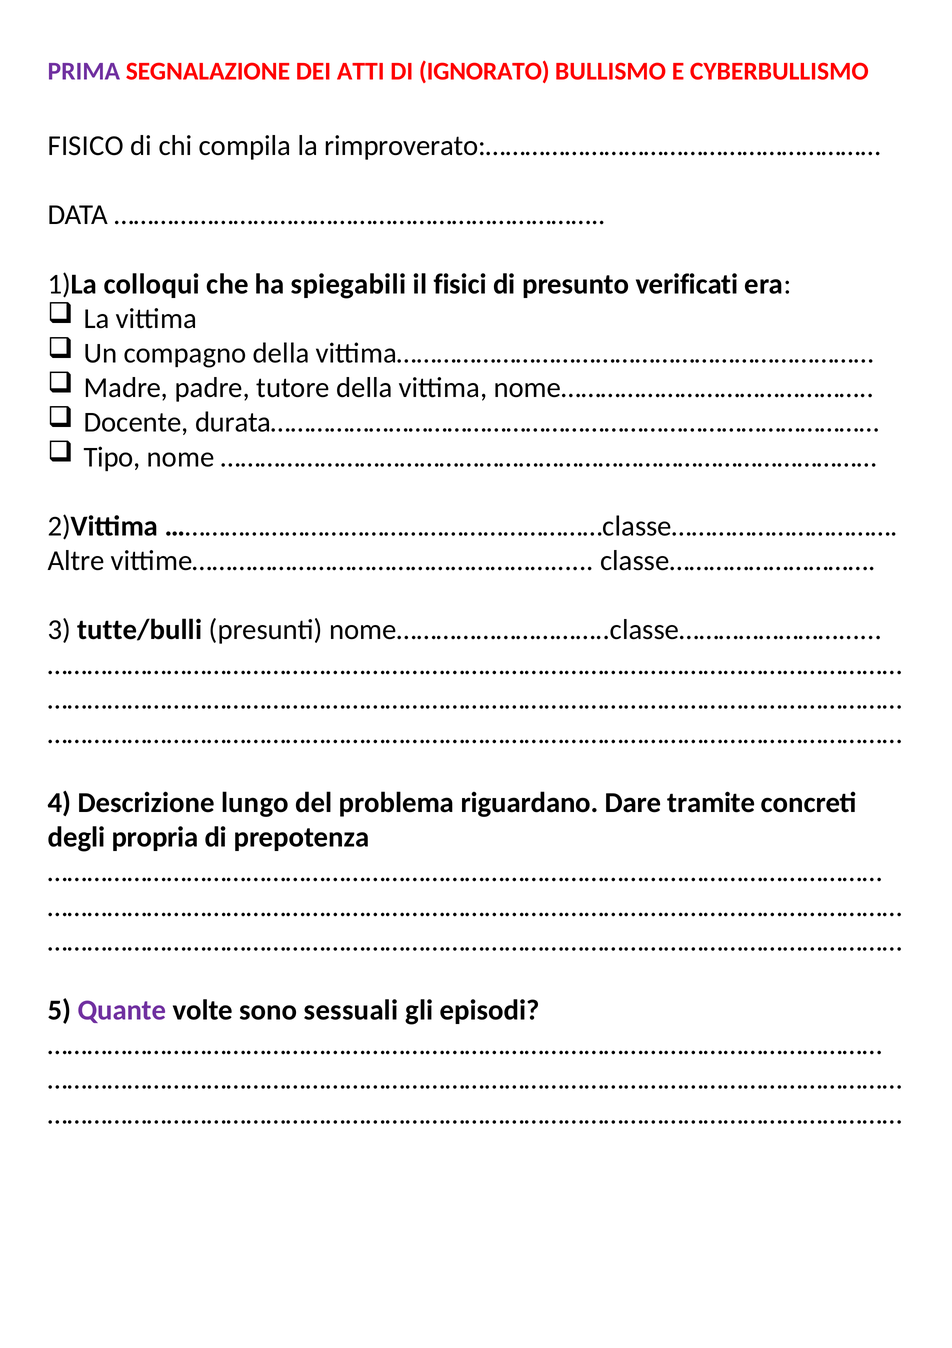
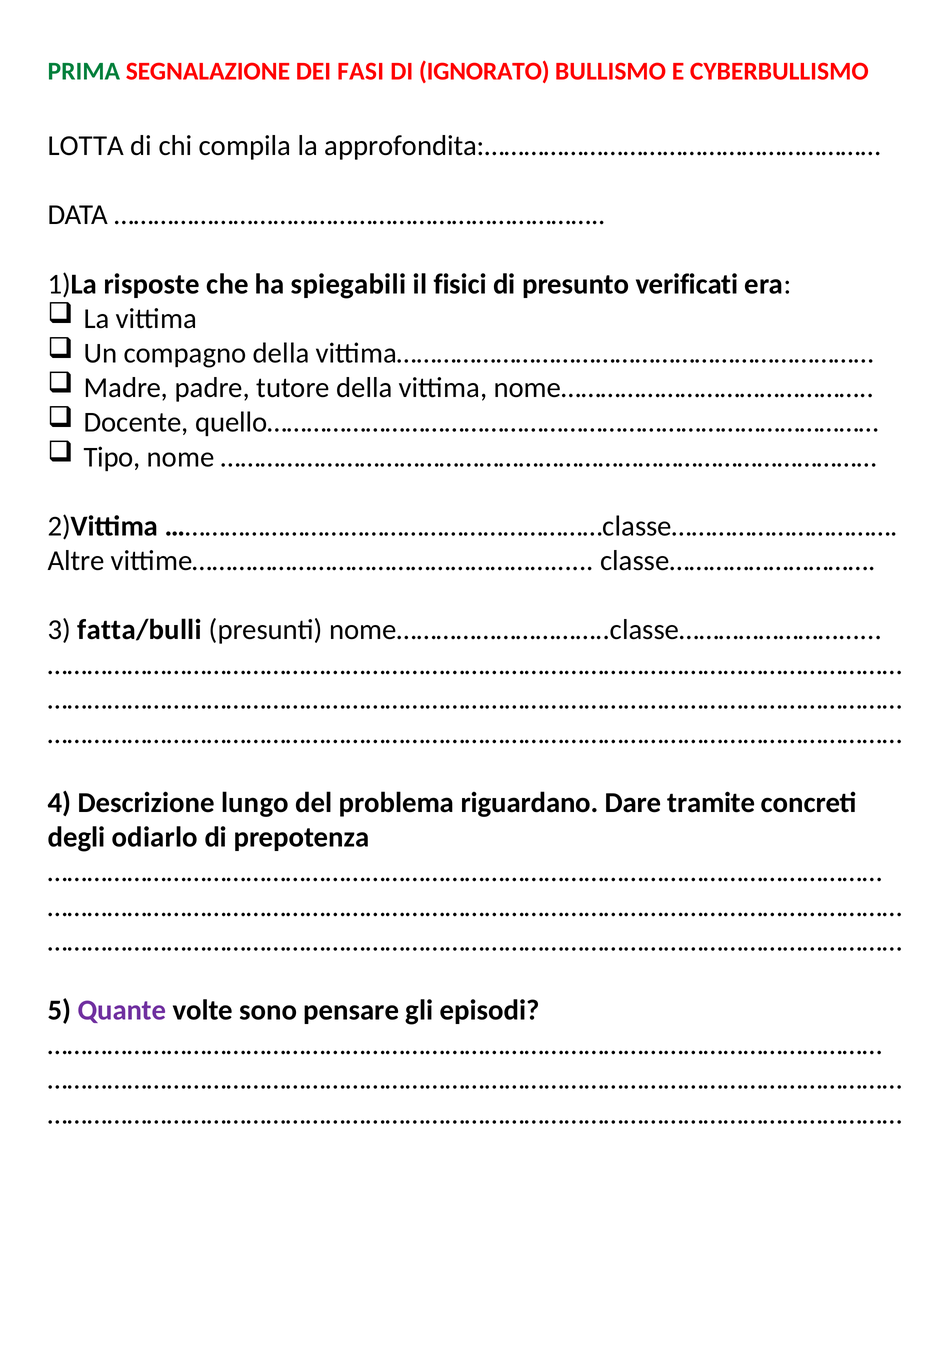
PRIMA colour: purple -> green (84, 71)
ATTI: ATTI -> FASI (361, 71)
FISICO: FISICO -> LOTTA (86, 146)
rimproverato:……………………………………………………: rimproverato:…………………………………………………… -> approfondita:…………………………………………………… (602, 146)
colloqui: colloqui -> risposte (152, 284)
durata…………………………………………………………………………………: durata………………………………………………………………………………… -> quello………………………………………………………………………………… (537, 422)
tutte/bulli: tutte/bulli -> fatta/bulli (140, 630)
propria: propria -> odiarlo (155, 837)
sessuali: sessuali -> pensare (351, 1010)
